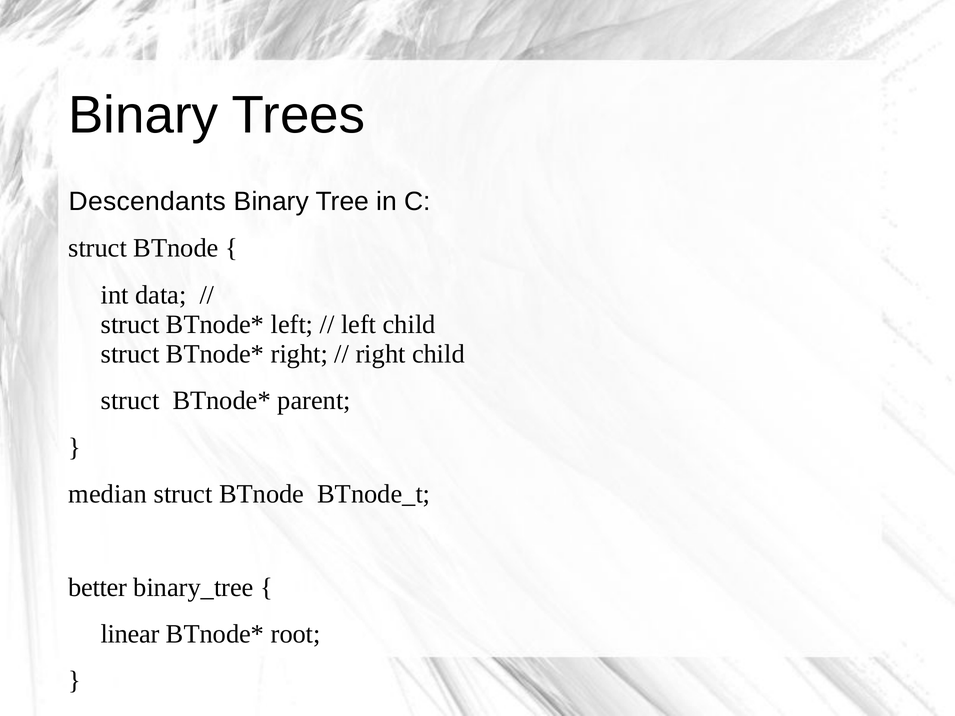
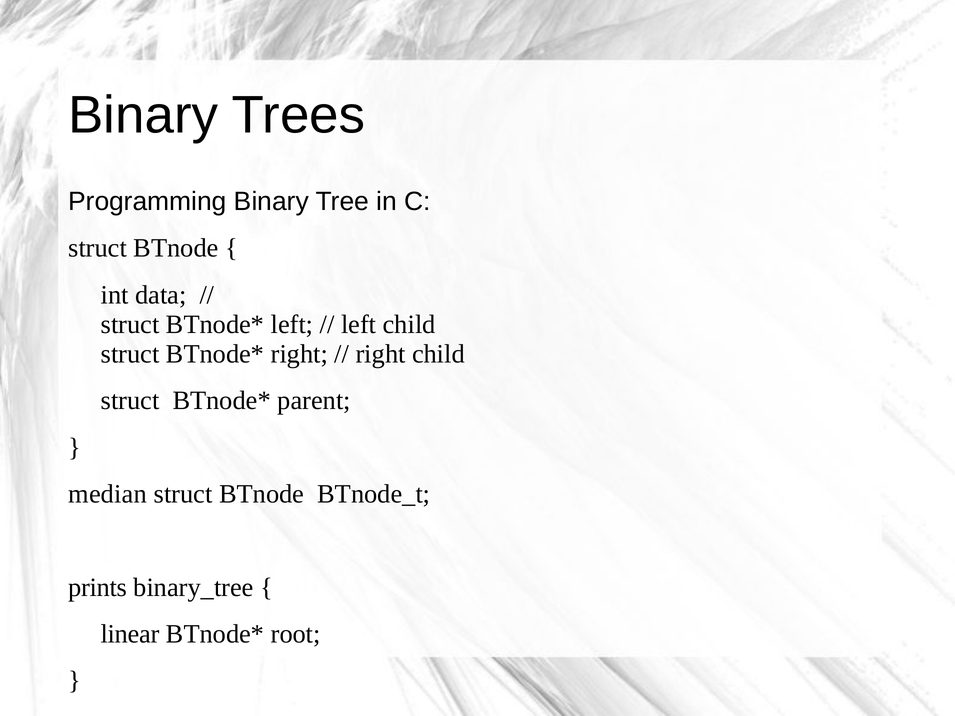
Descendants: Descendants -> Programming (147, 202)
better: better -> prints (98, 587)
